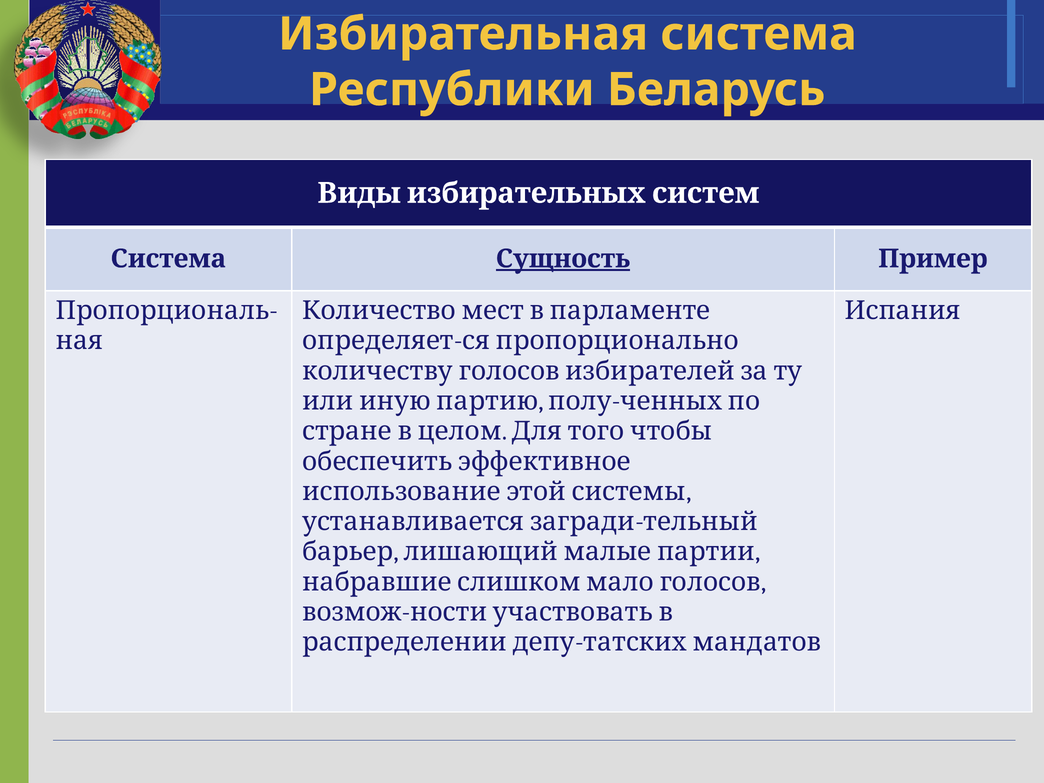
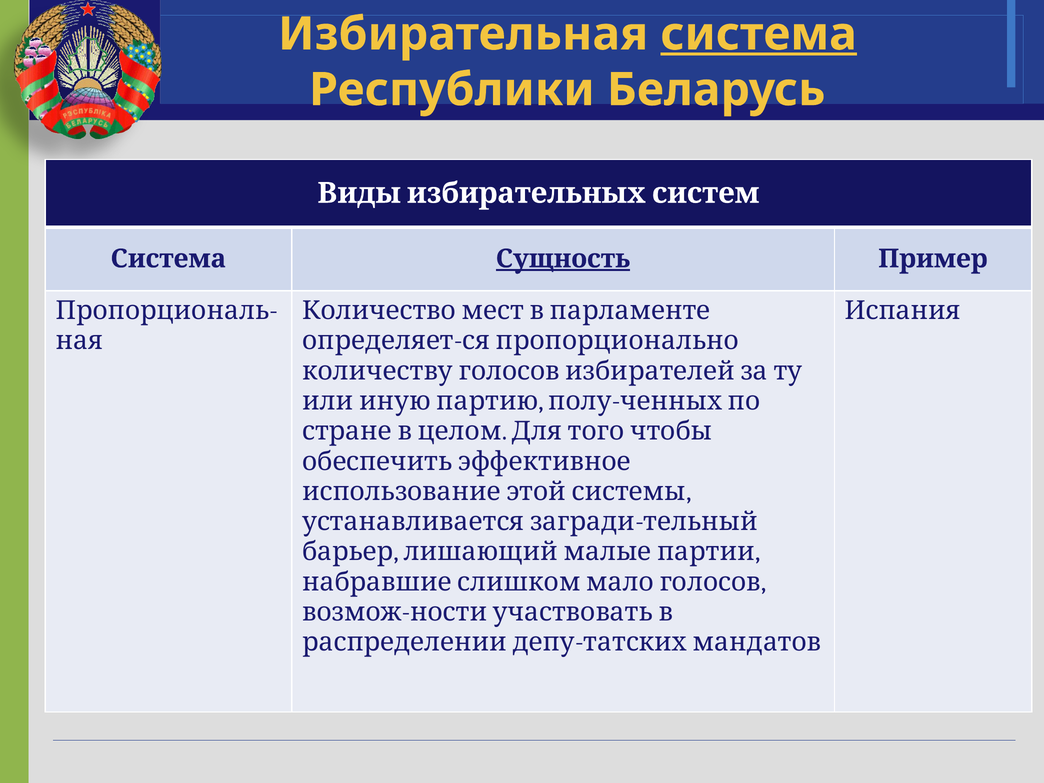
система underline: none -> present (759, 34)
